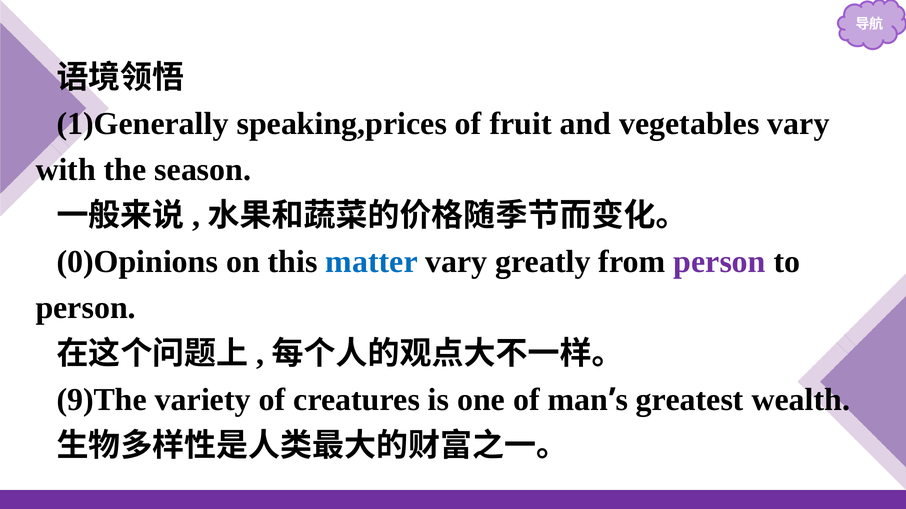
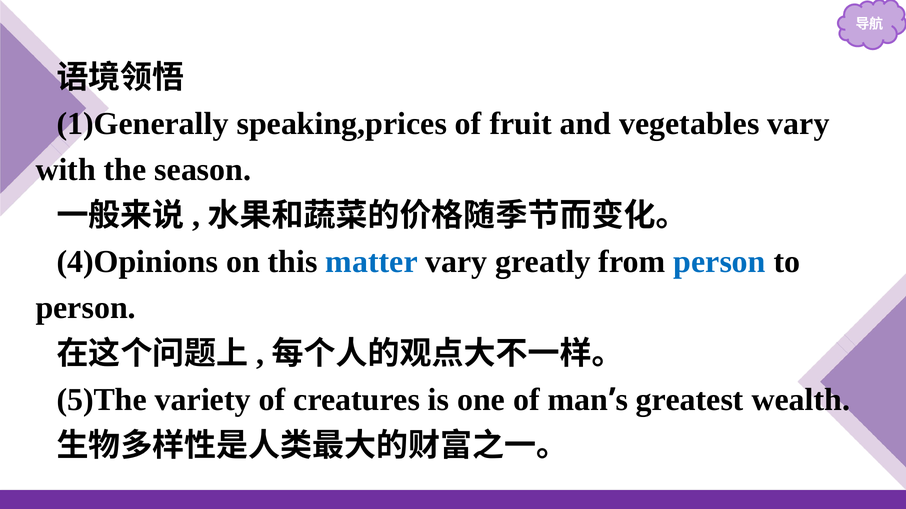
0)Opinions: 0)Opinions -> 4)Opinions (137, 262)
person colour: purple -> blue (720, 262)
9)The: 9)The -> 5)The (102, 400)
